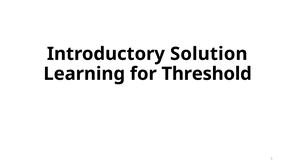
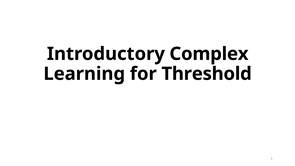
Solution: Solution -> Complex (209, 54)
